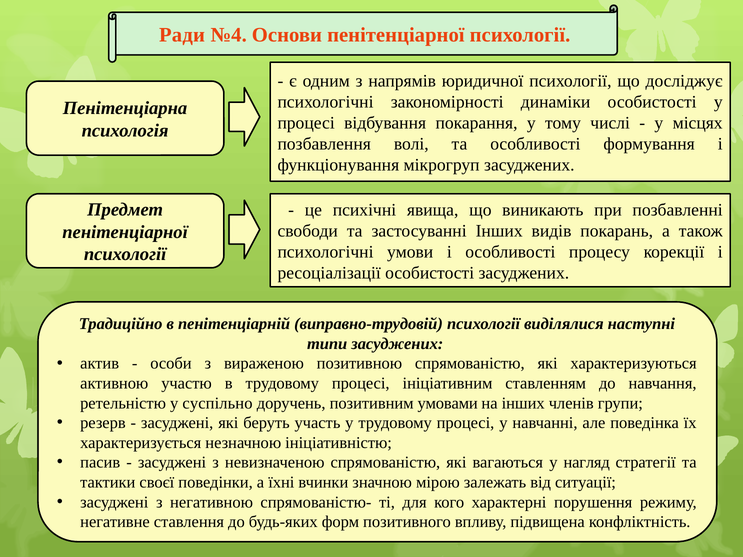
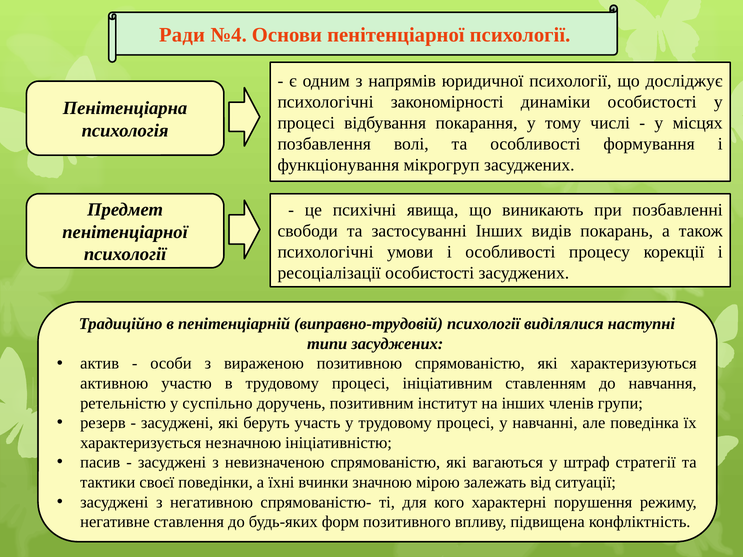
умовами: умовами -> інститут (448, 403)
нагляд: нагляд -> штраф (587, 463)
